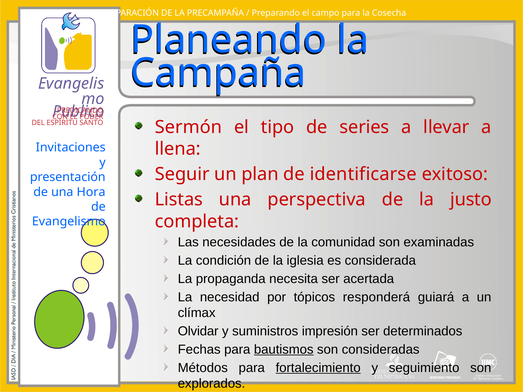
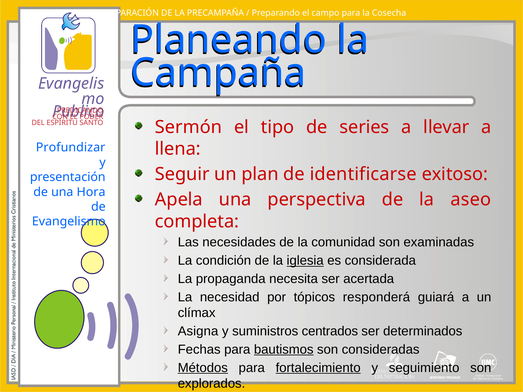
Invitaciones: Invitaciones -> Profundizar (71, 148)
Listas: Listas -> Apela (179, 200)
justo: justo -> aseo (471, 200)
iglesia underline: none -> present (305, 261)
Olvidar: Olvidar -> Asigna (198, 331)
impresión: impresión -> centrados (330, 331)
Métodos underline: none -> present (203, 368)
